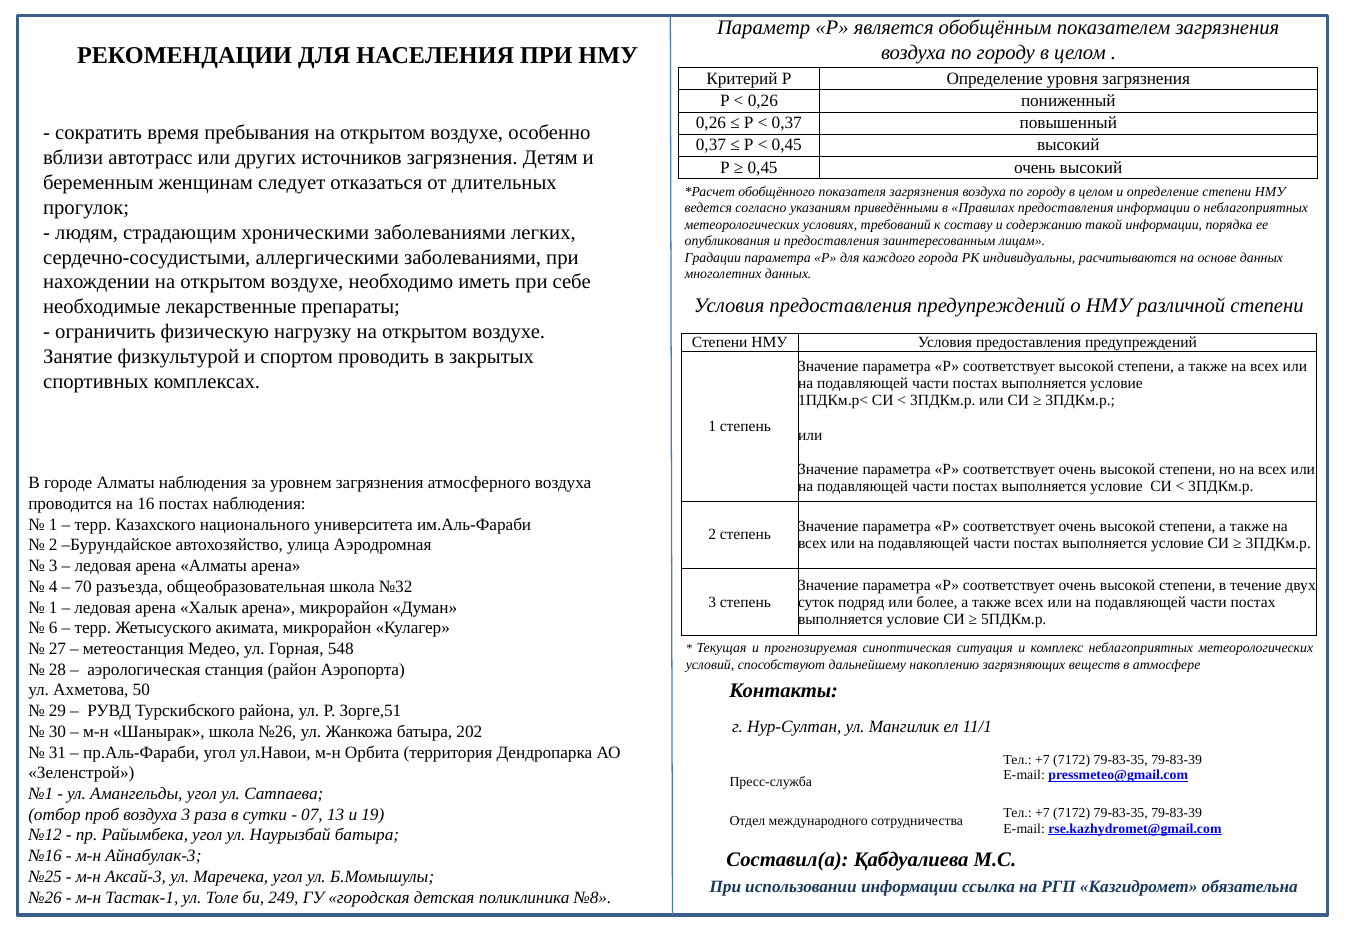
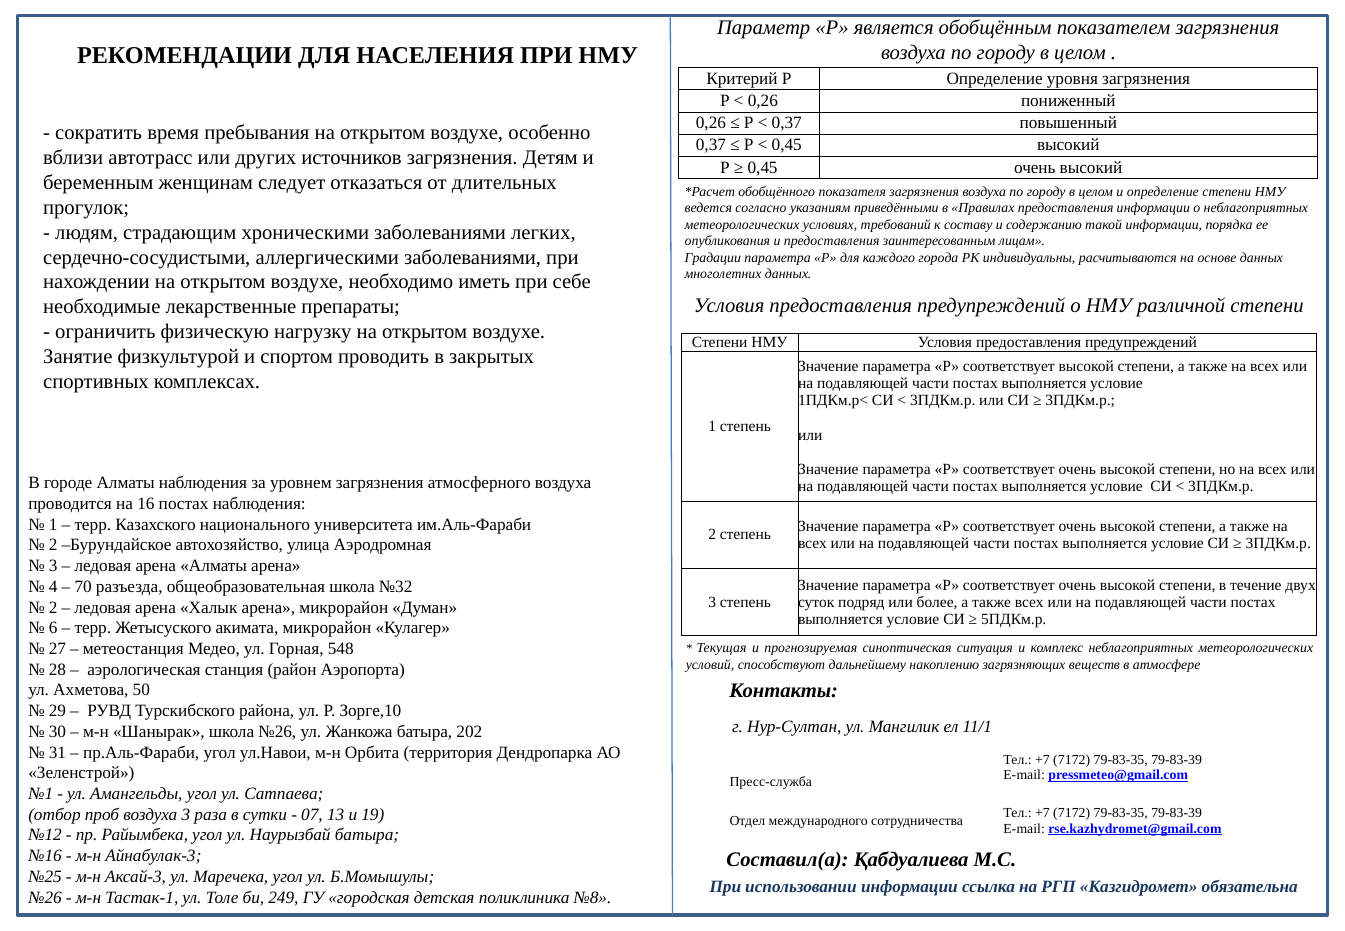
1: 1 -> 2 (53, 607)
Зорге,51: Зорге,51 -> Зорге,10 (370, 711)
